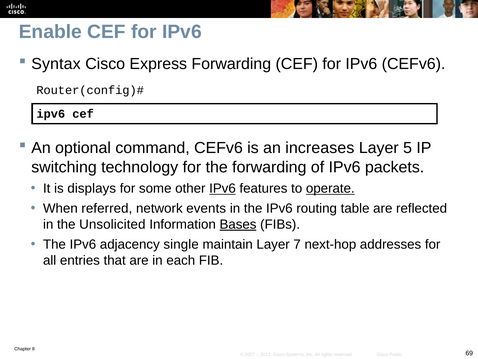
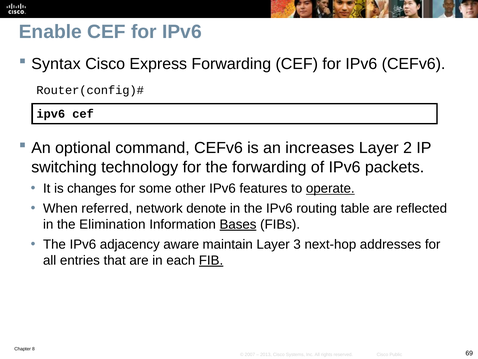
5: 5 -> 2 (408, 148)
displays: displays -> changes (92, 188)
IPv6 underline: present -> none (222, 188)
events: events -> denote (206, 208)
Unsolicited: Unsolicited -> Elimination (112, 224)
single: single -> aware (181, 244)
7: 7 -> 3 (297, 244)
FIB underline: none -> present (211, 260)
